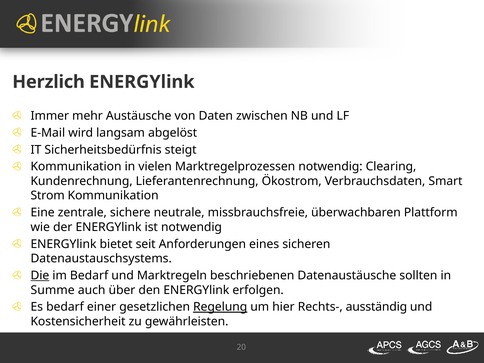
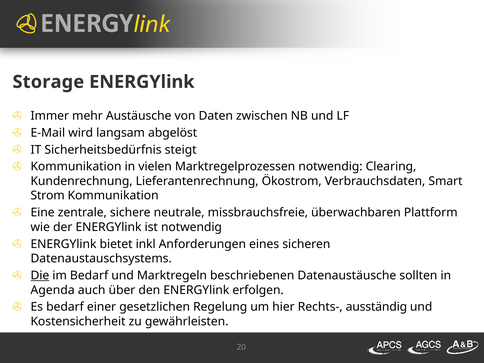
Herzlich: Herzlich -> Storage (48, 82)
seit: seit -> inkl (146, 244)
Summe: Summe -> Agenda (53, 290)
Regelung underline: present -> none (220, 307)
